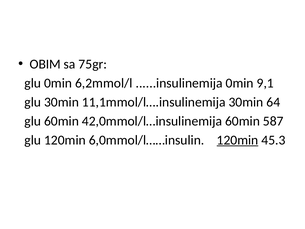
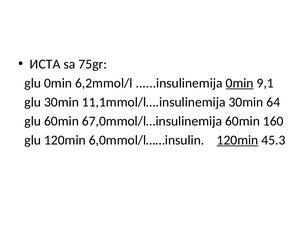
OBIM: OBIM -> ИСТА (45, 64)
0min underline: none -> present (240, 83)
42,0mmol/l…insulinemija: 42,0mmol/l…insulinemija -> 67,0mmol/l…insulinemija (152, 121)
587: 587 -> 160 (273, 121)
